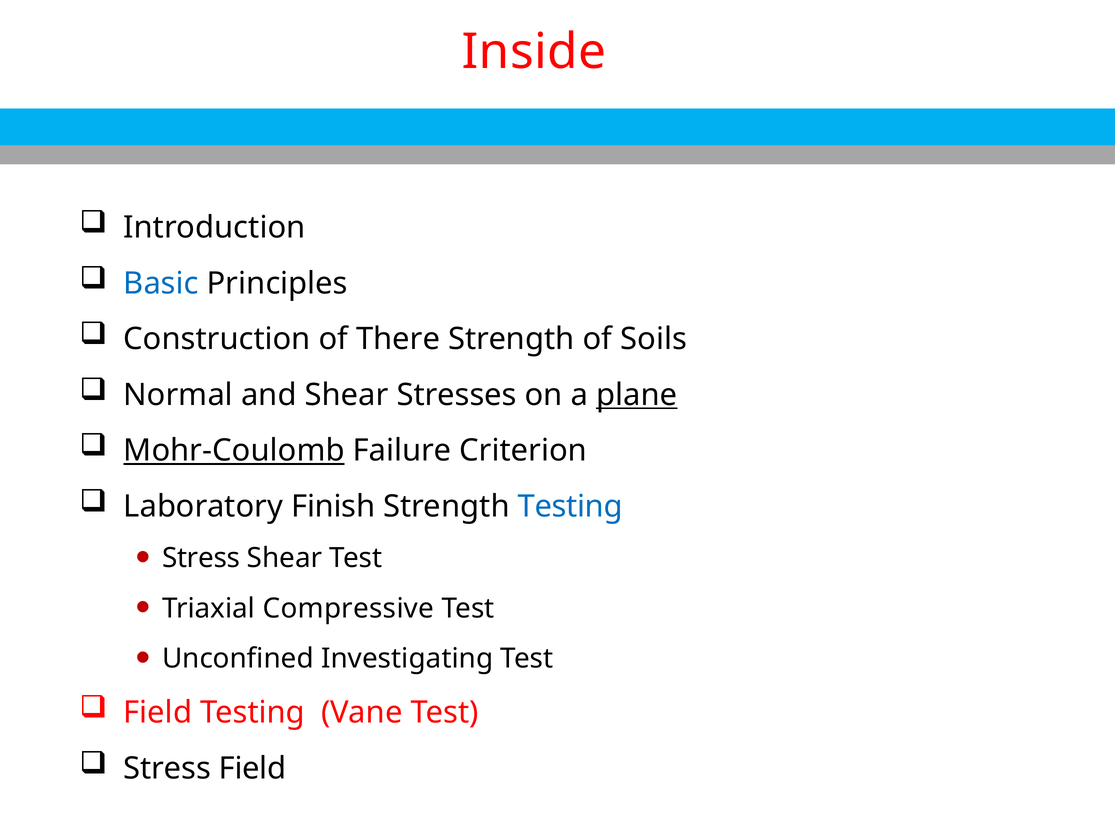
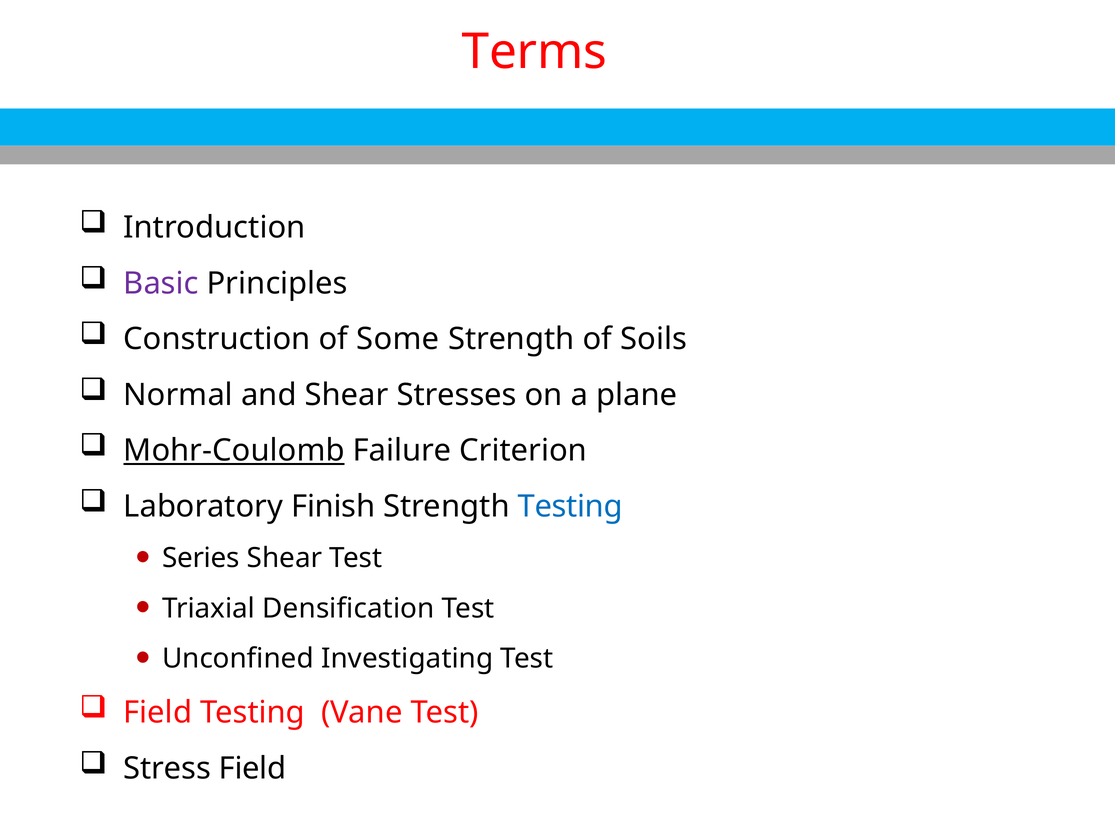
Inside: Inside -> Terms (534, 52)
Basic colour: blue -> purple (161, 284)
There: There -> Some (398, 339)
plane underline: present -> none (637, 395)
Stress: Stress -> Series (201, 558)
Compressive: Compressive -> Densification (348, 609)
